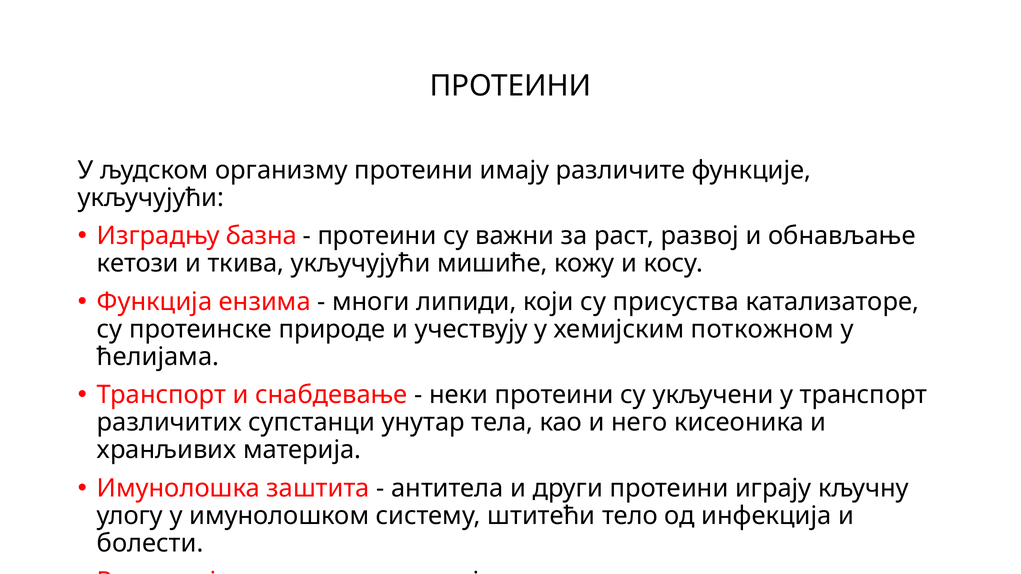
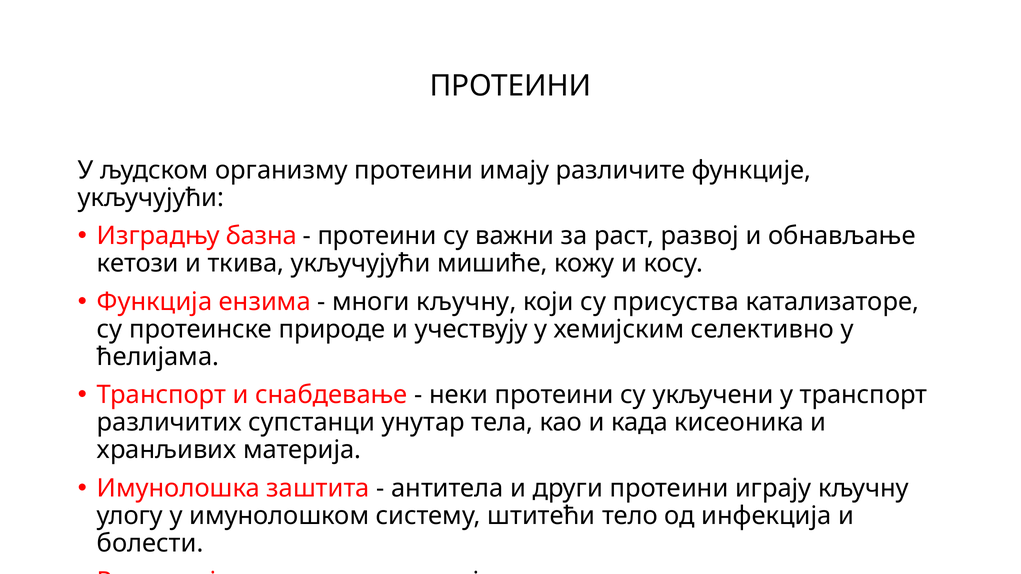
многи липиди: липиди -> кључну (466, 302)
поткожном: поткожном -> селективно (762, 329)
него: него -> када (640, 423)
